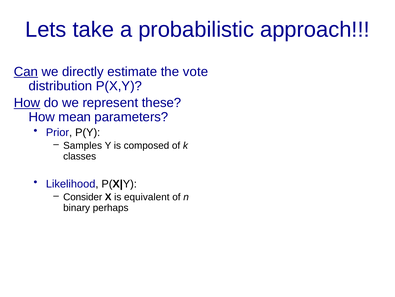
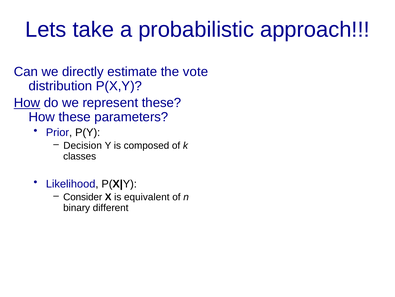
Can underline: present -> none (26, 72)
How mean: mean -> these (75, 117)
Samples: Samples -> Decision (83, 145)
perhaps: perhaps -> different (111, 207)
